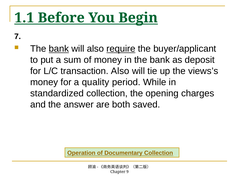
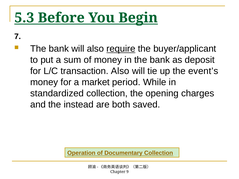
1.1: 1.1 -> 5.3 (24, 18)
bank underline: present -> none (59, 49)
views’s: views’s -> event’s (203, 71)
quality: quality -> market (96, 82)
answer: answer -> instead (79, 105)
